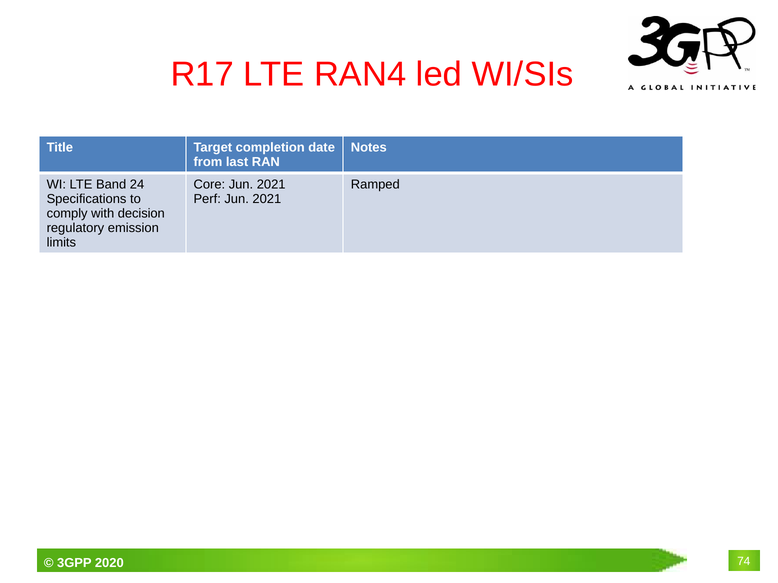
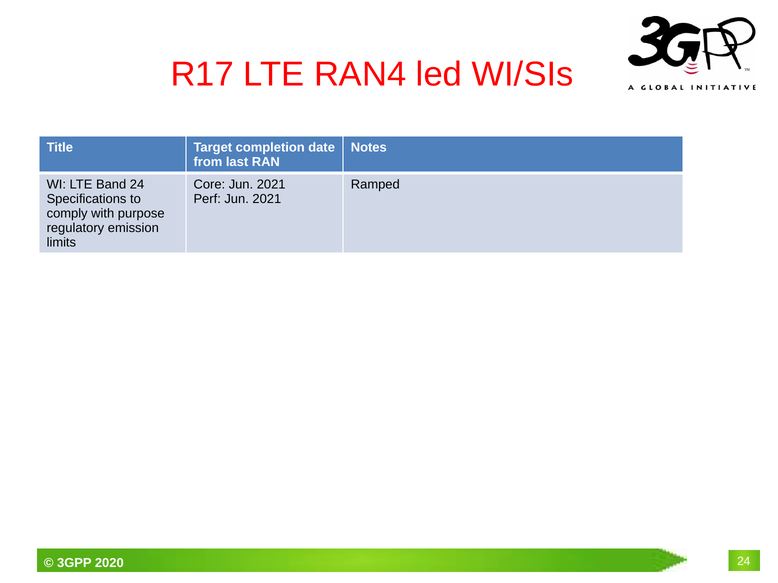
decision: decision -> purpose (141, 213)
74: 74 -> 24 (744, 562)
